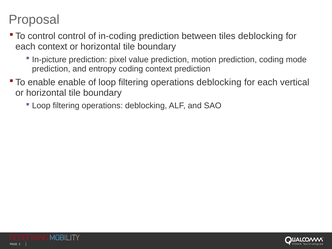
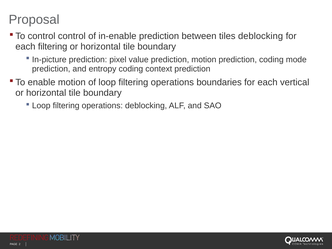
in-coding: in-coding -> in-enable (117, 36)
each context: context -> filtering (53, 47)
enable enable: enable -> motion (72, 82)
deblocking: deblocking -> boundaries (219, 82)
